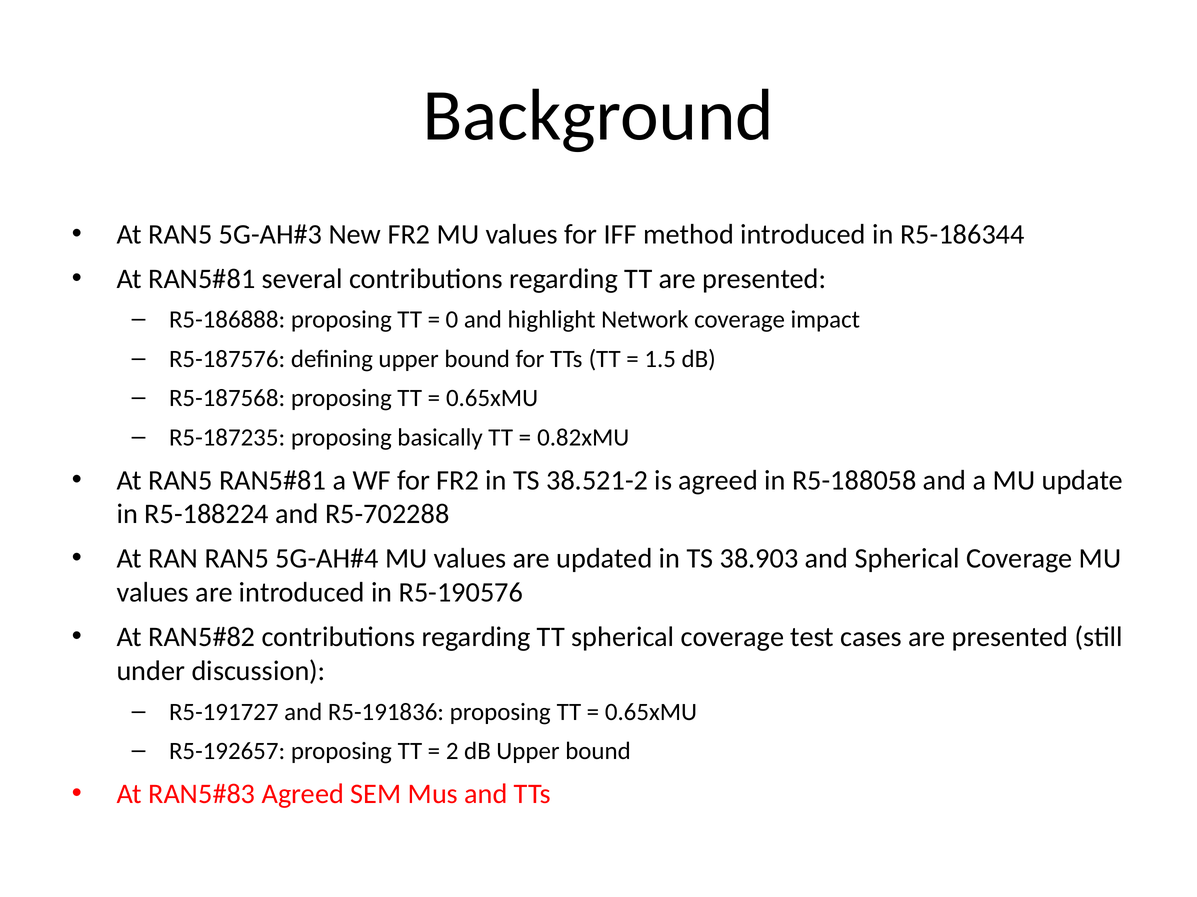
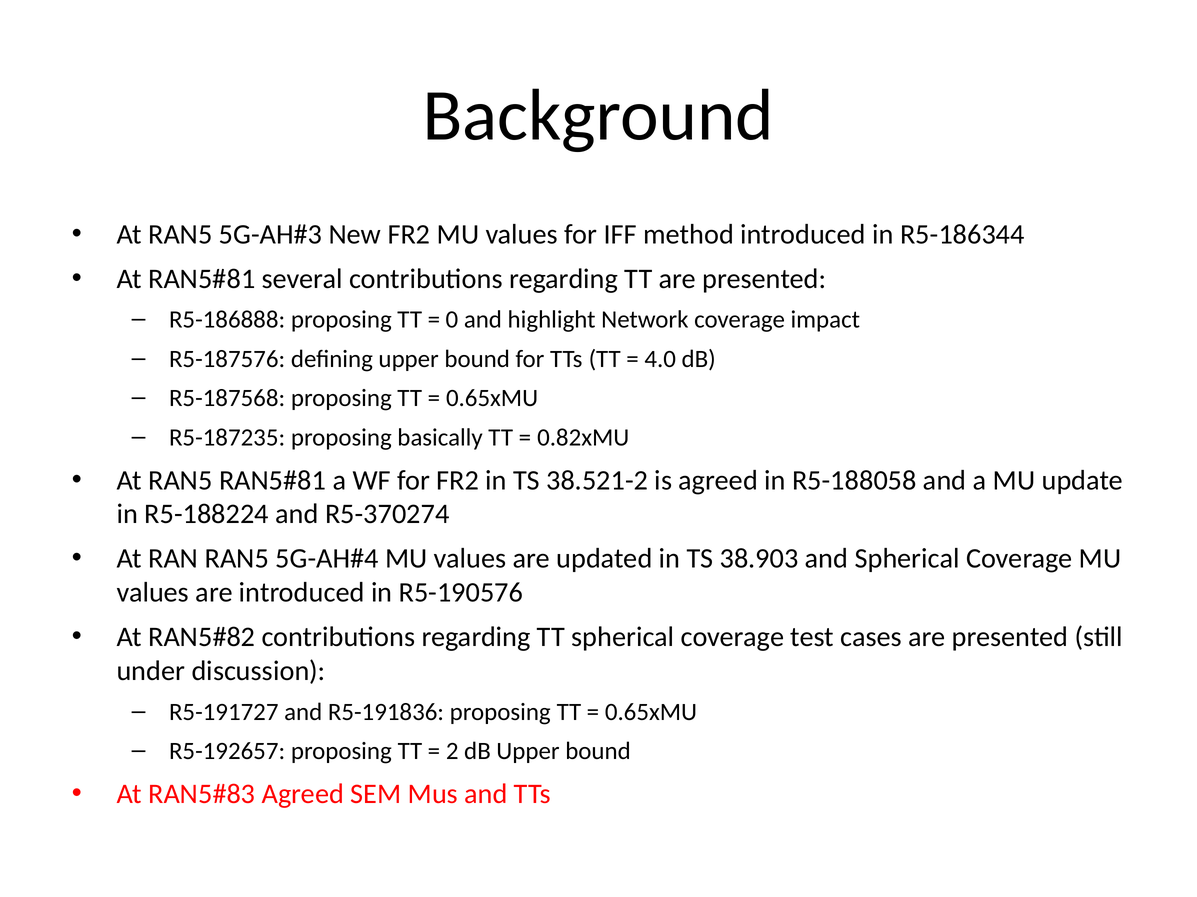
1.5: 1.5 -> 4.0 (660, 359)
R5-702288: R5-702288 -> R5-370274 (387, 515)
